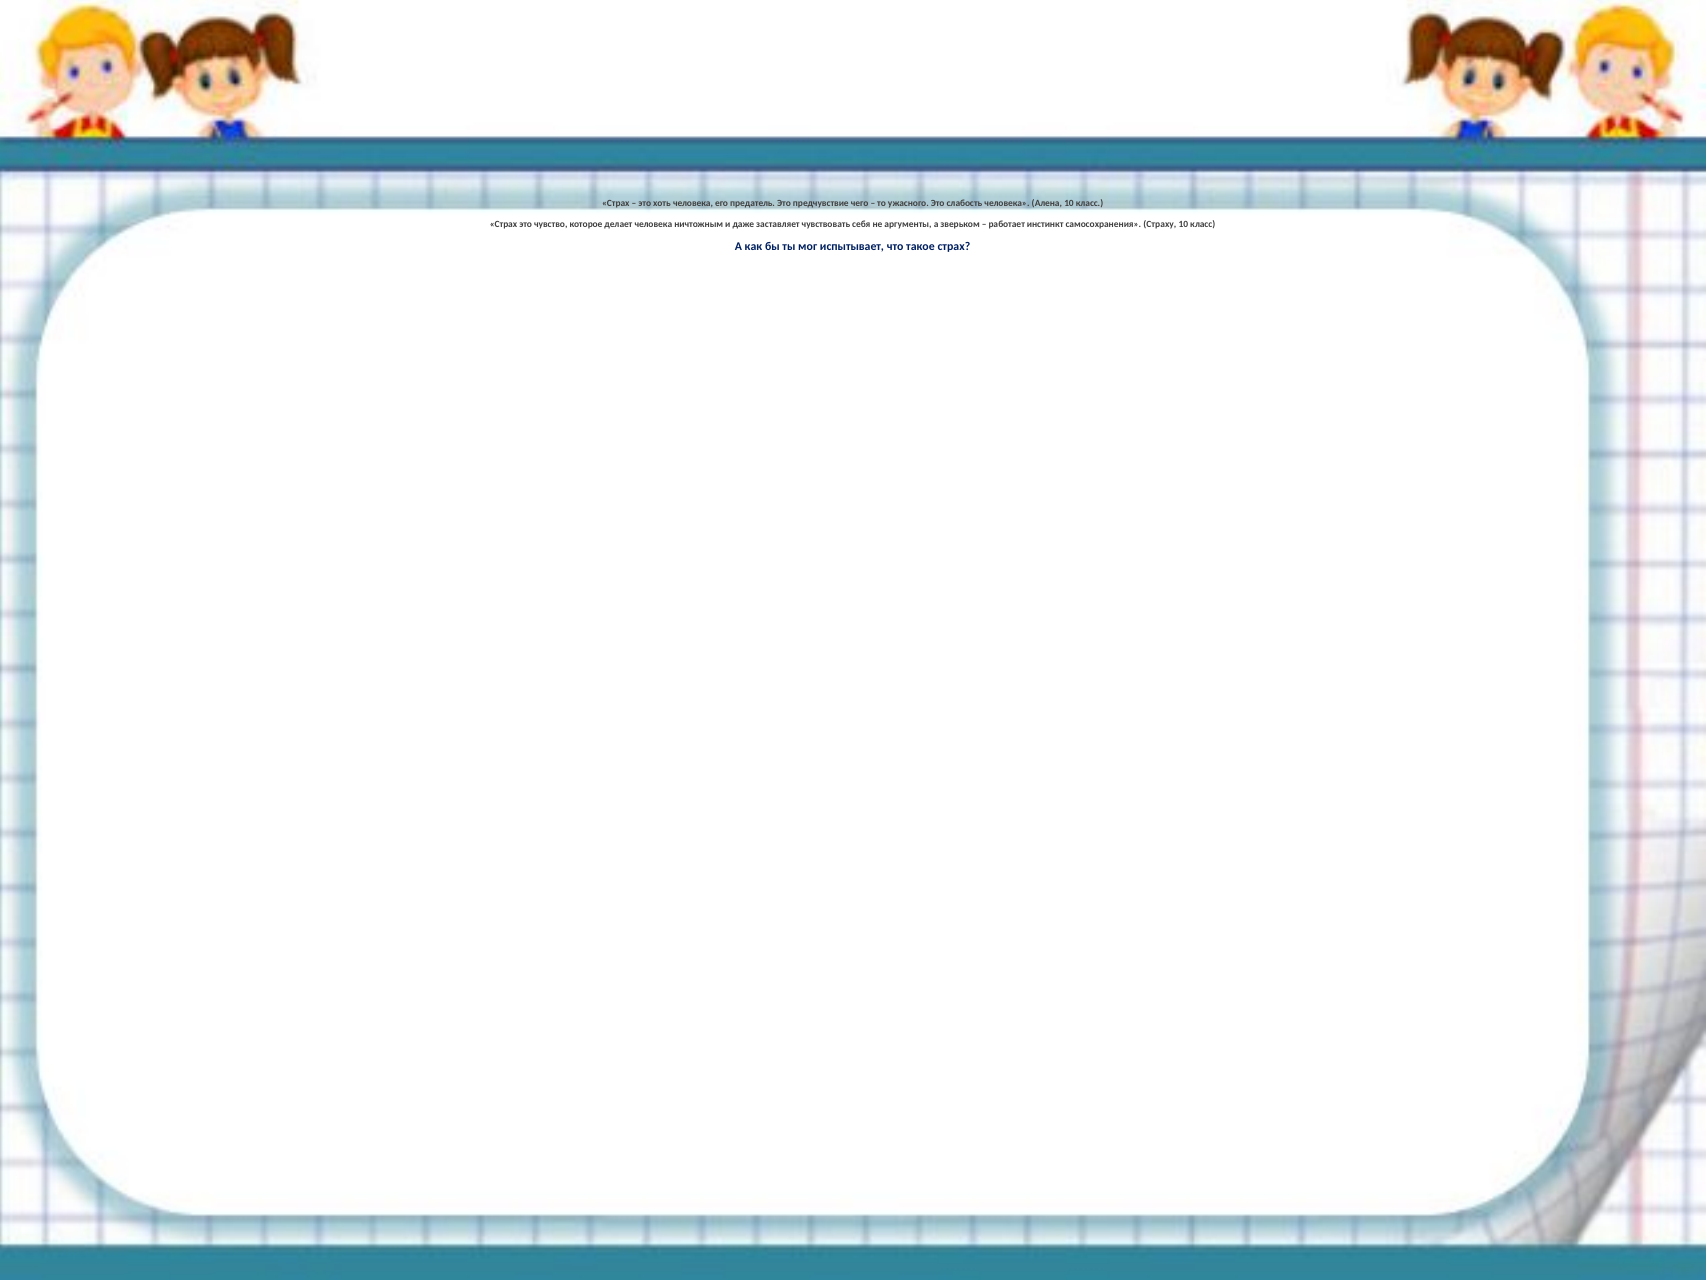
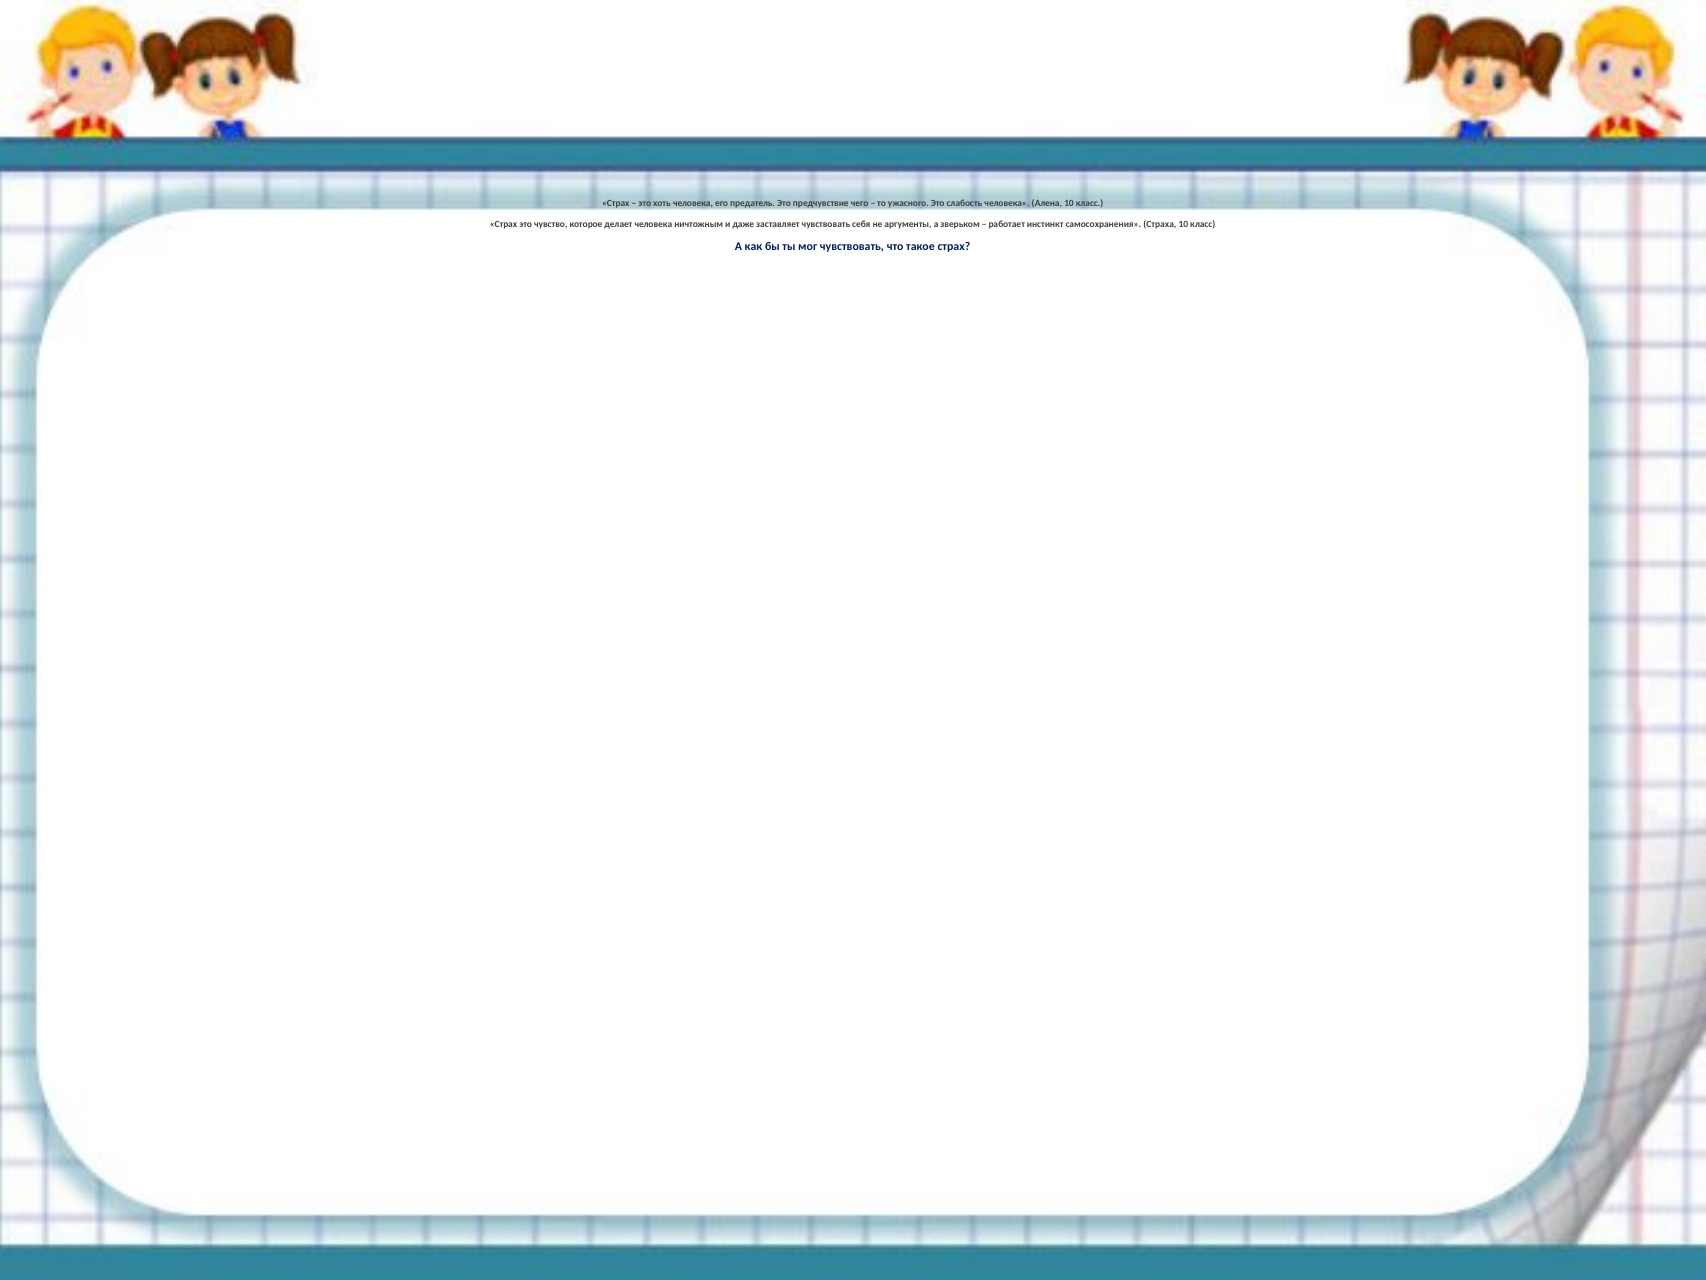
Страху: Страху -> Страха (1160, 224)
мог испытывает: испытывает -> чувствовать (852, 246)
